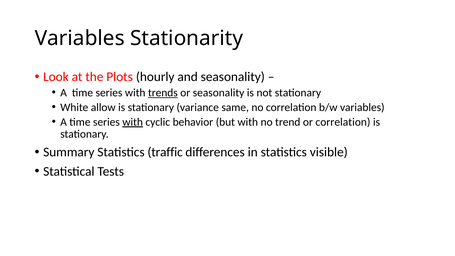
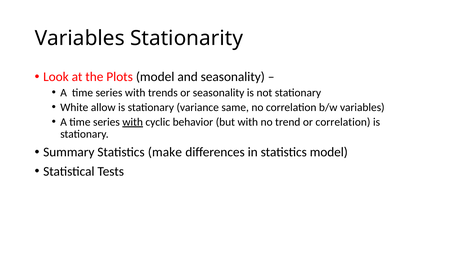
Plots hourly: hourly -> model (155, 77)
trends underline: present -> none (163, 93)
traffic: traffic -> make (165, 152)
statistics visible: visible -> model (329, 152)
